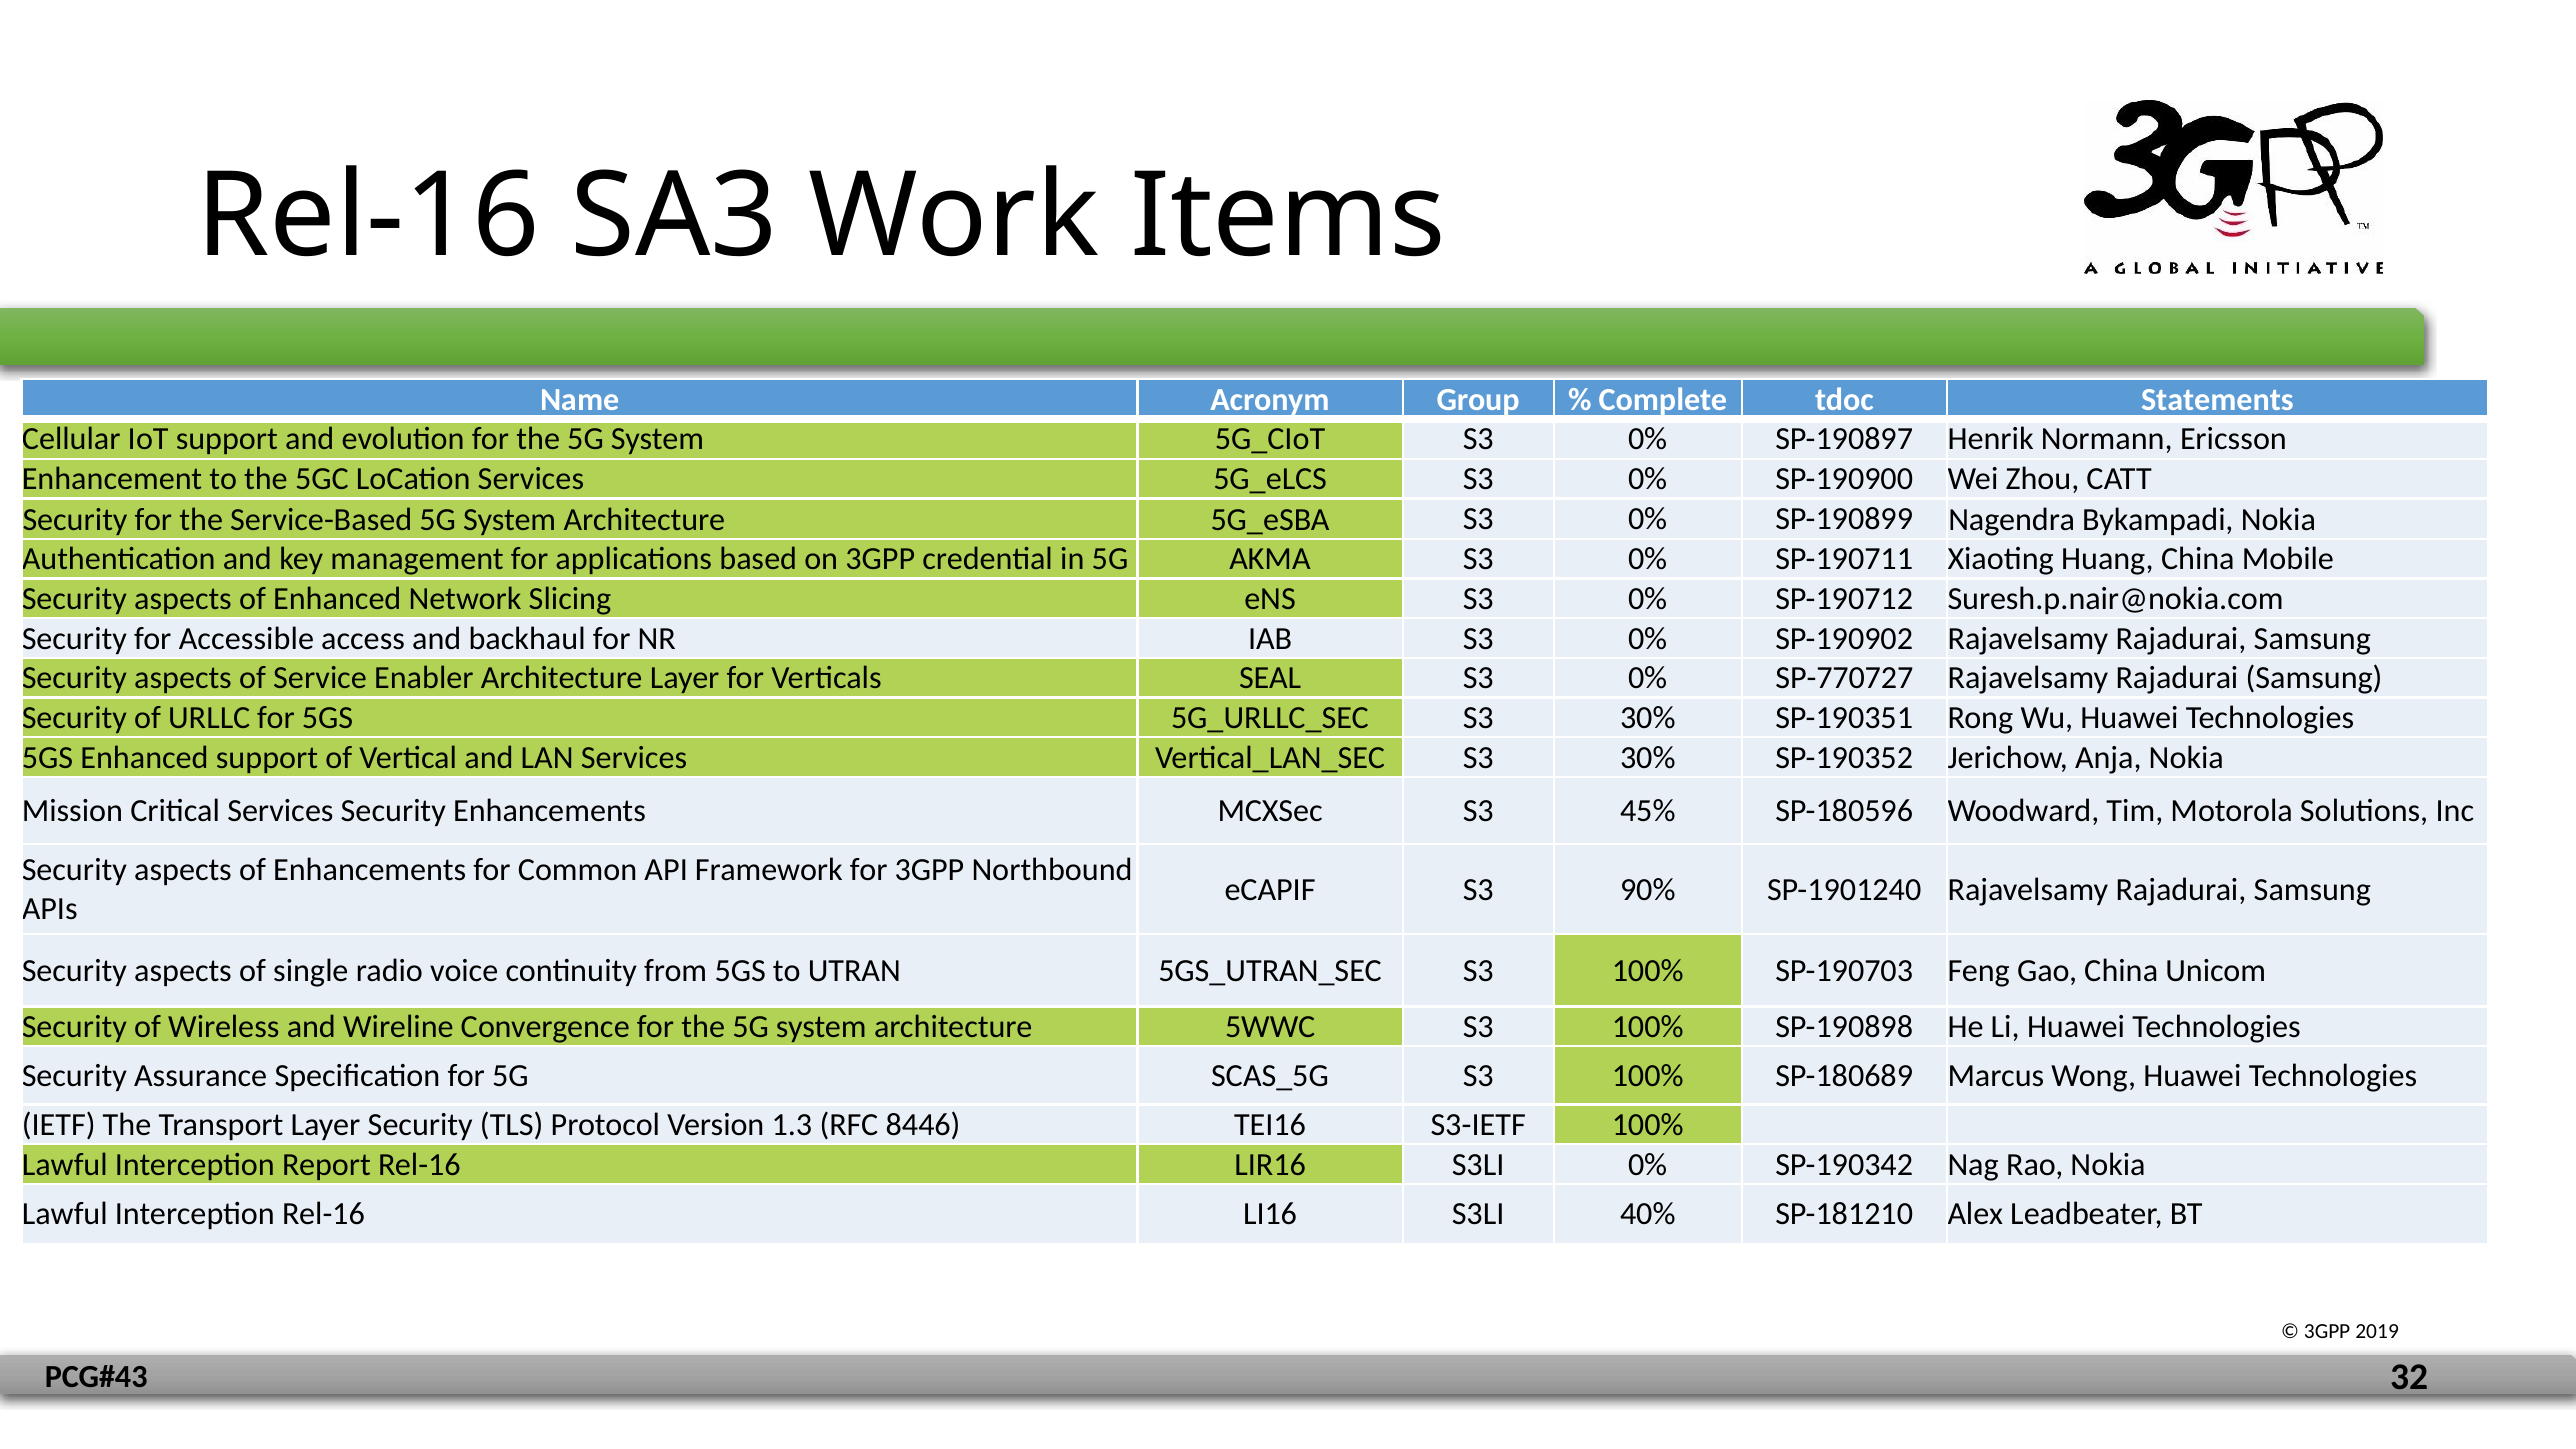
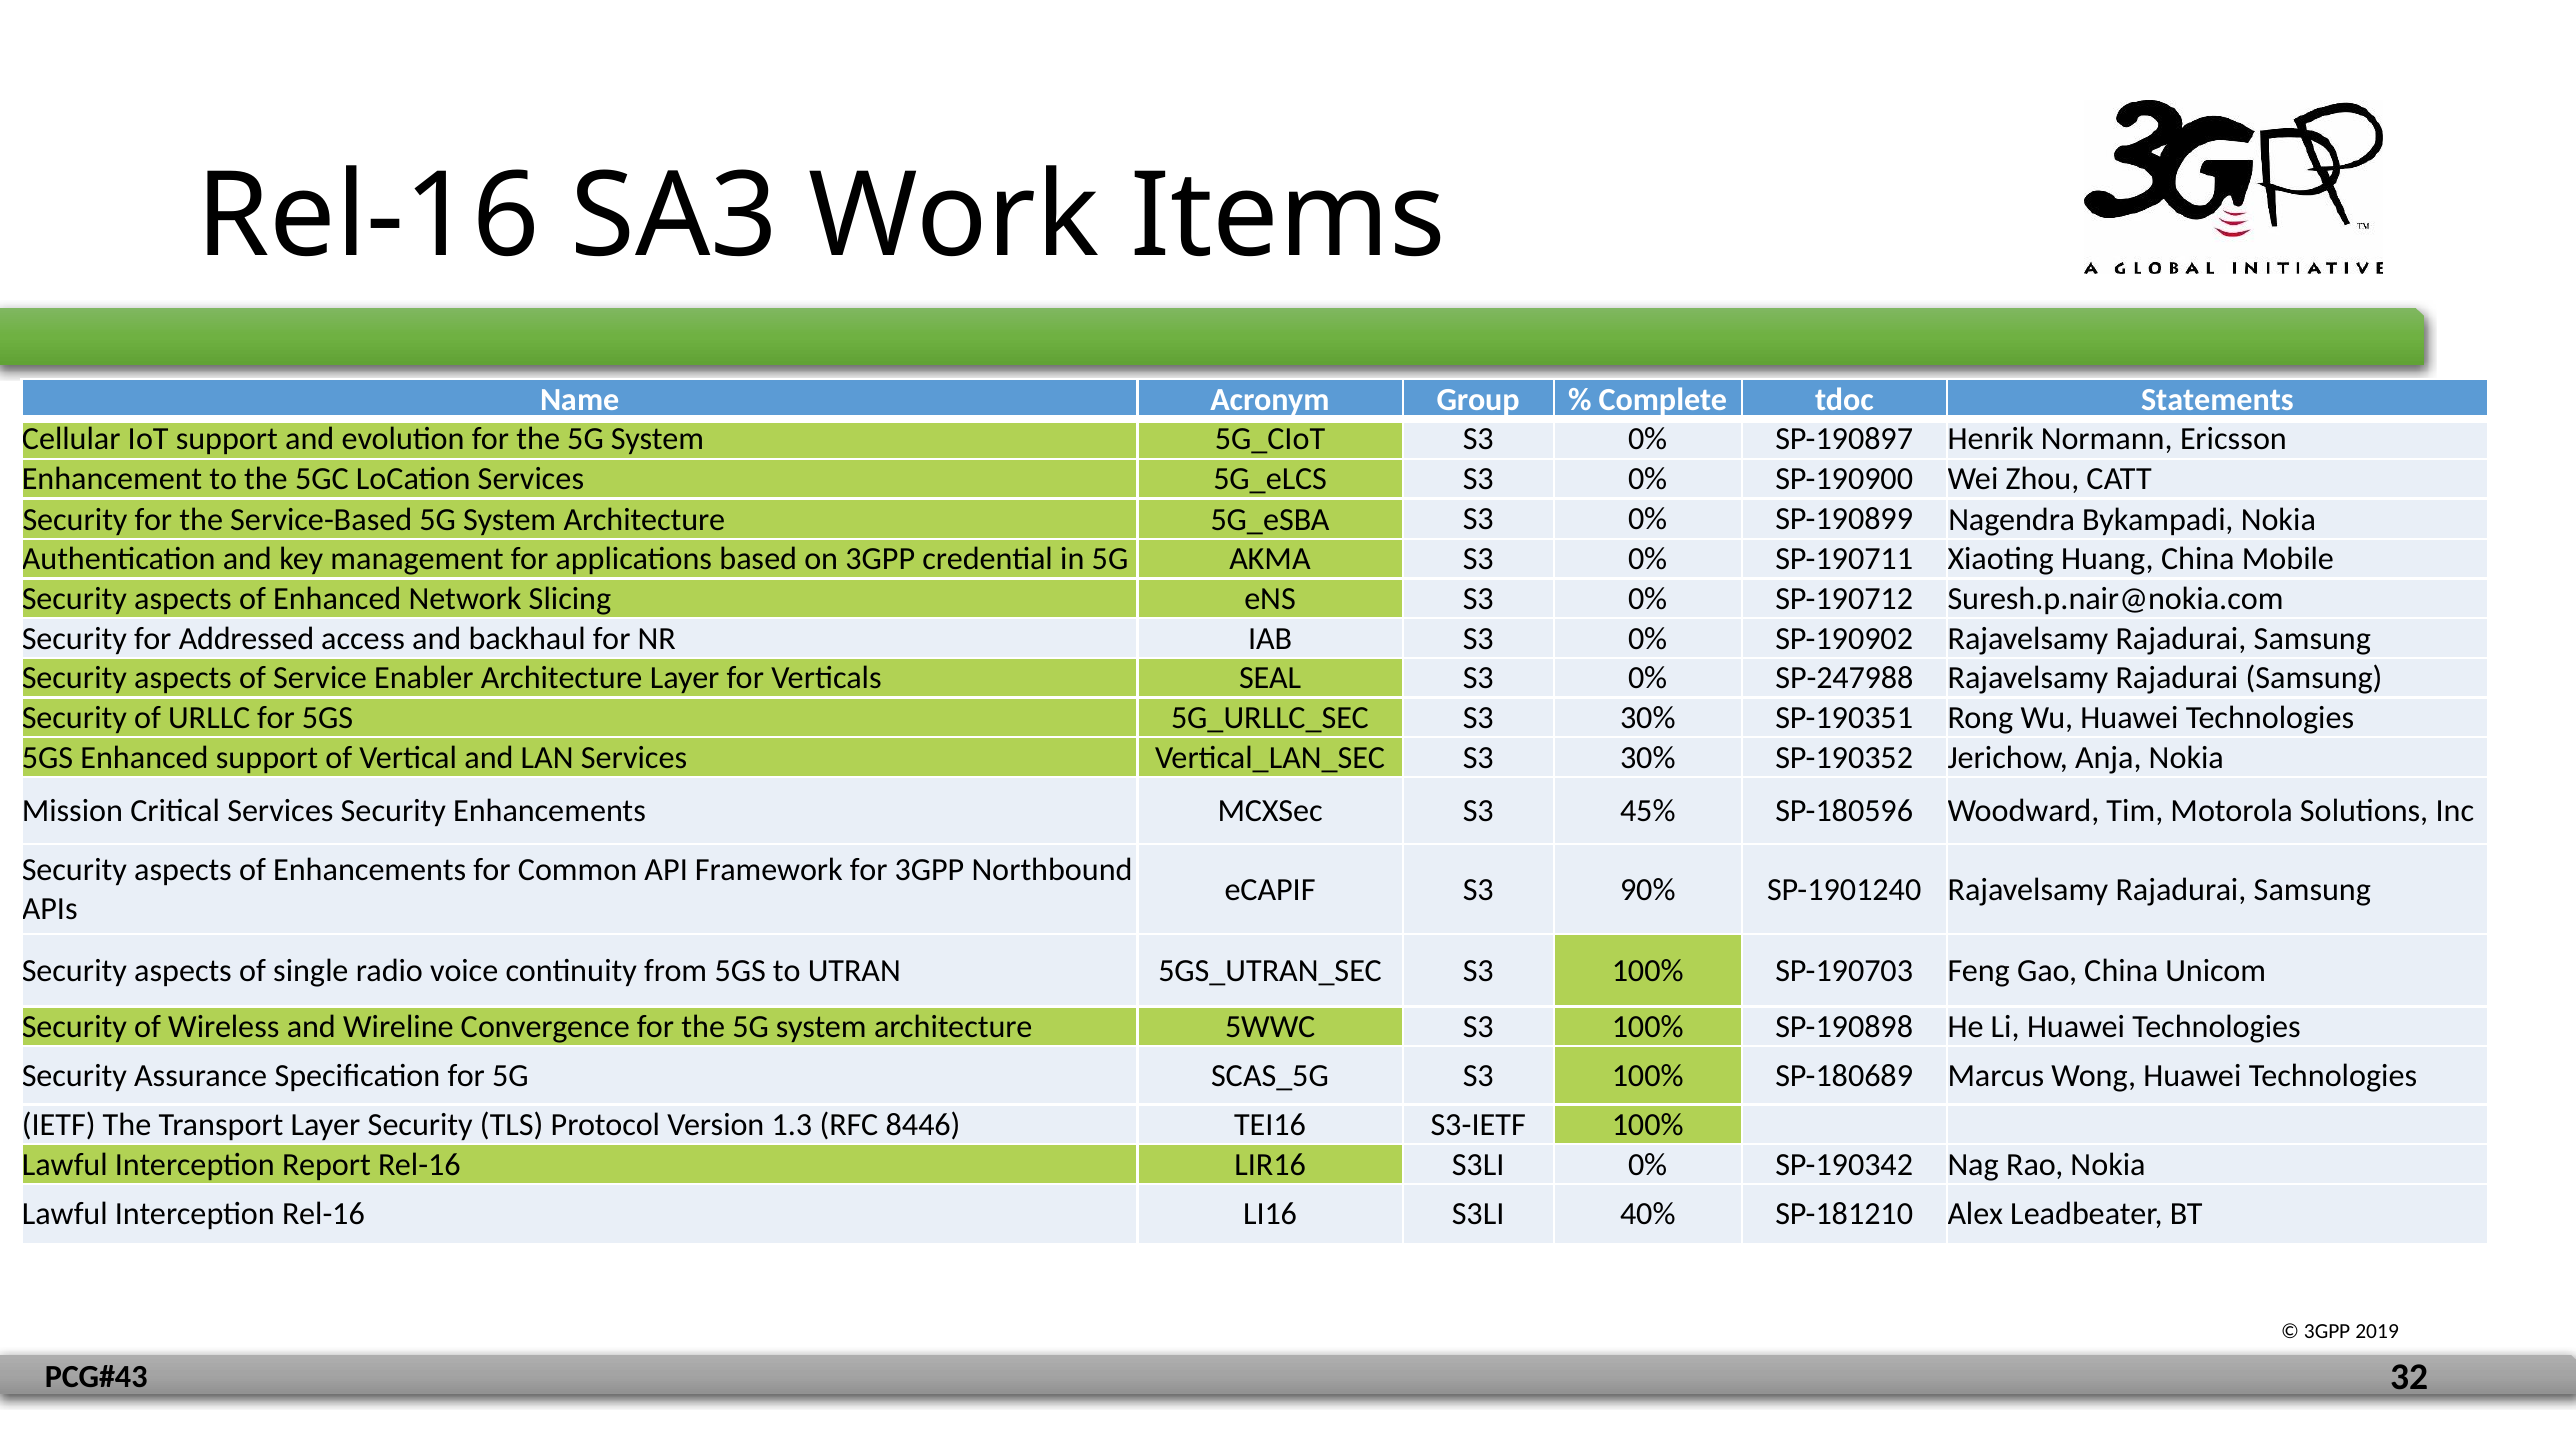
Accessible: Accessible -> Addressed (247, 638)
SP-770727: SP-770727 -> SP-247988 (1844, 678)
